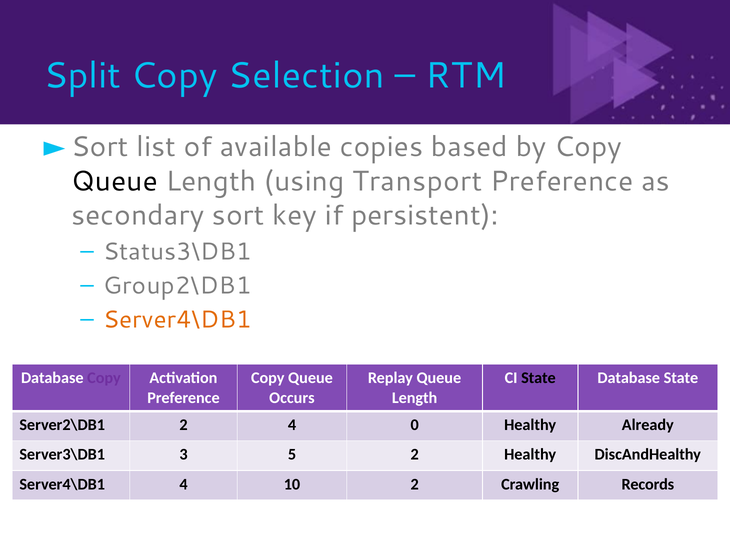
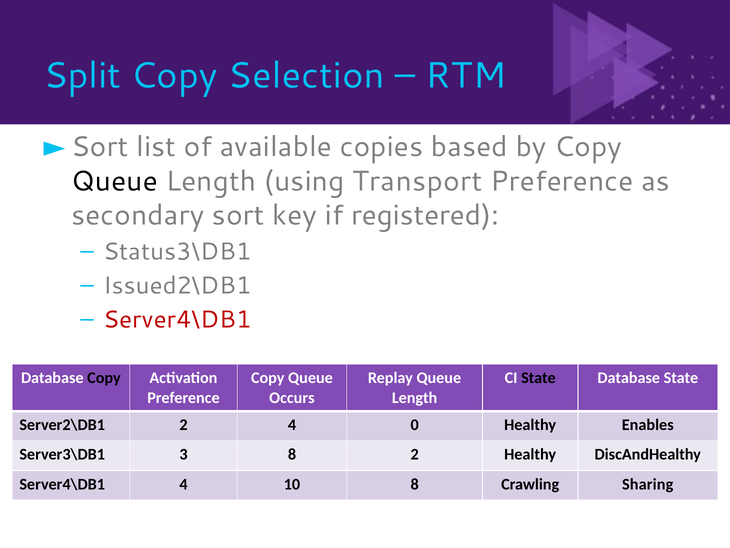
persistent: persistent -> registered (425, 215)
Group2\DB1: Group2\DB1 -> Issued2\DB1 (177, 285)
Server4\DB1 colour: orange -> red (177, 319)
Copy colour: purple -> black (104, 378)
Already: Already -> Enables (648, 425)
3 5: 5 -> 8 (292, 454)
10 2: 2 -> 8 (415, 484)
Records: Records -> Sharing (648, 484)
